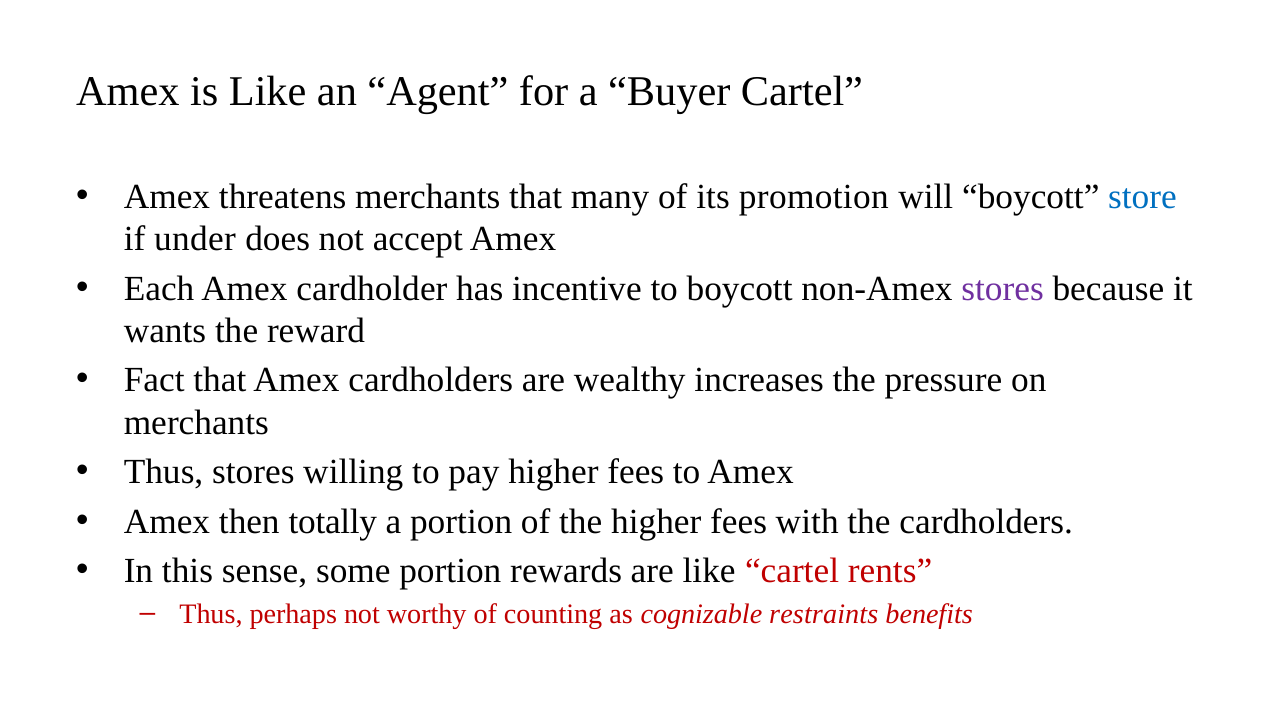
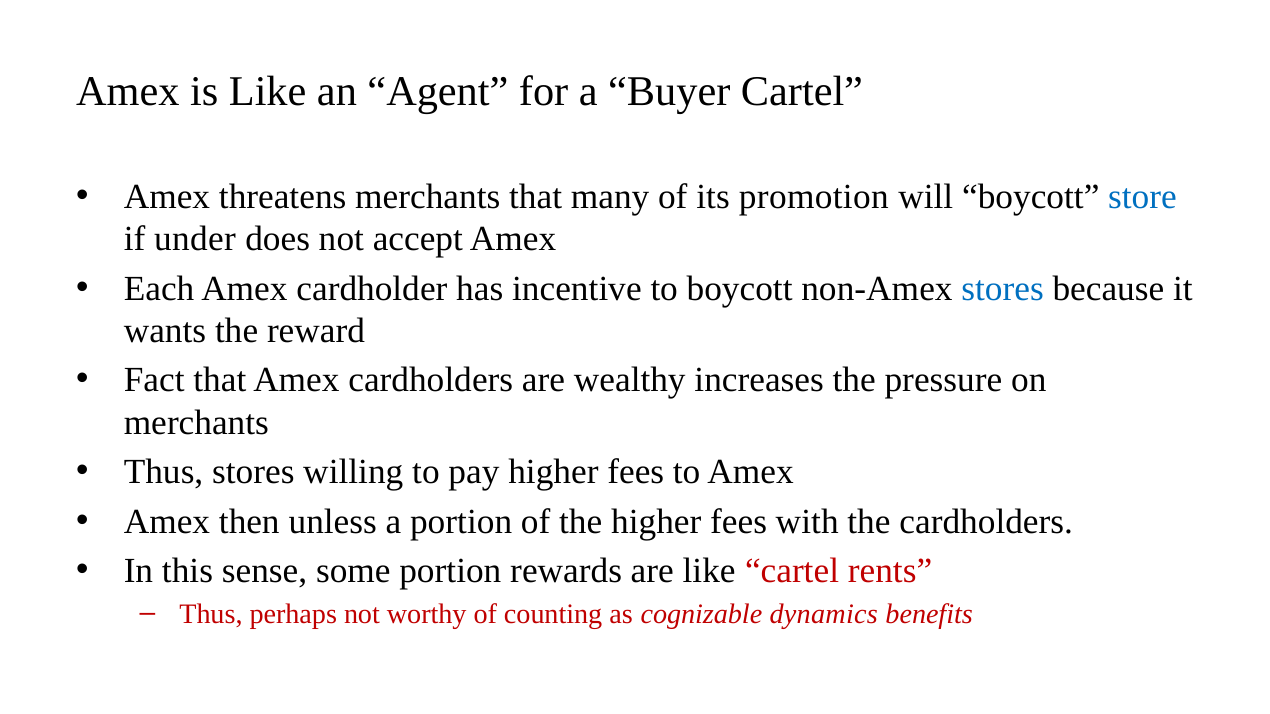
stores colour: purple -> blue (1003, 289)
totally: totally -> unless (333, 522)
restraints: restraints -> dynamics (824, 614)
